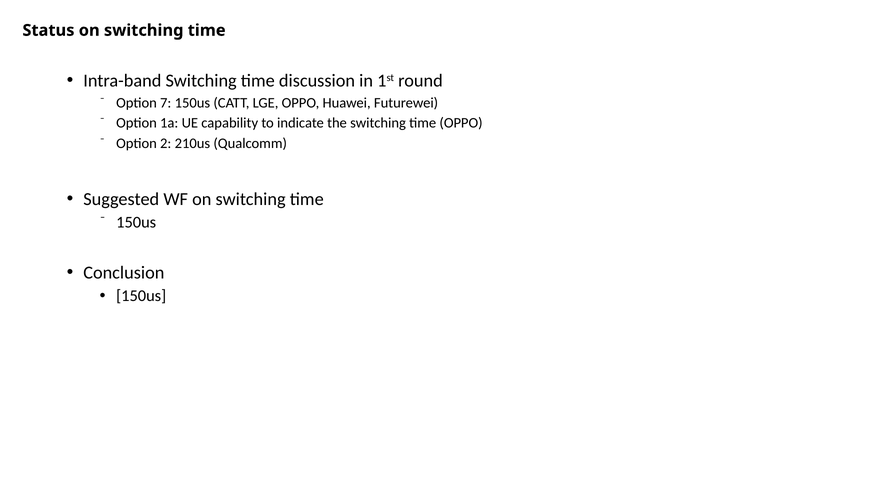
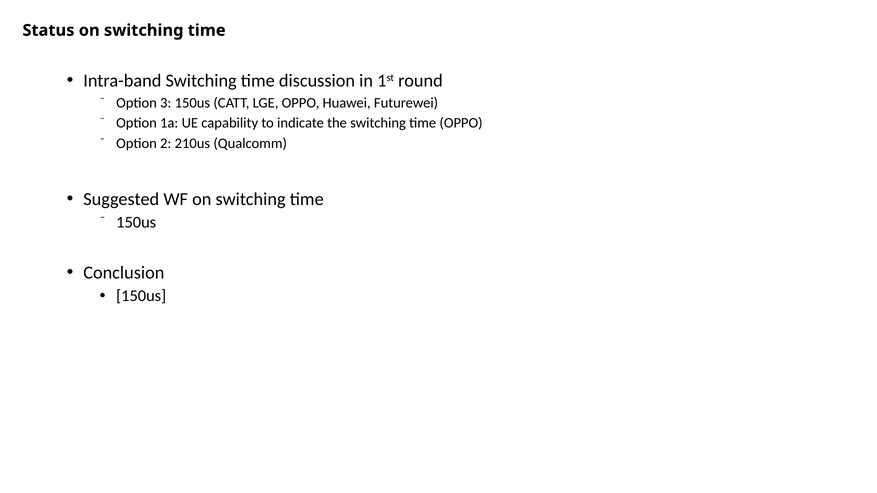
7: 7 -> 3 (166, 103)
